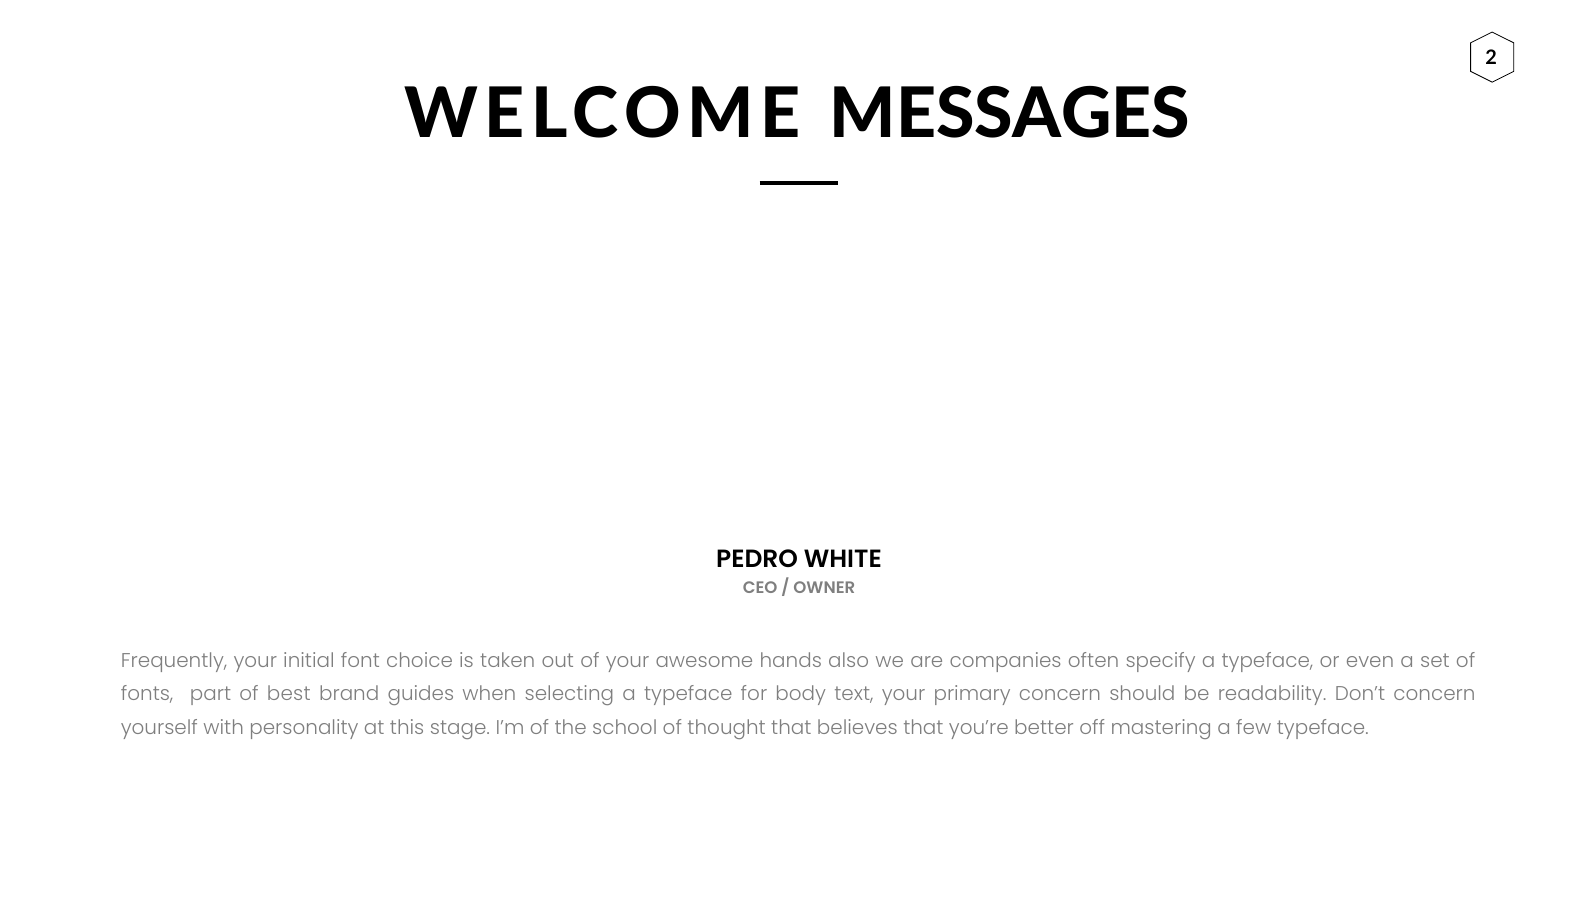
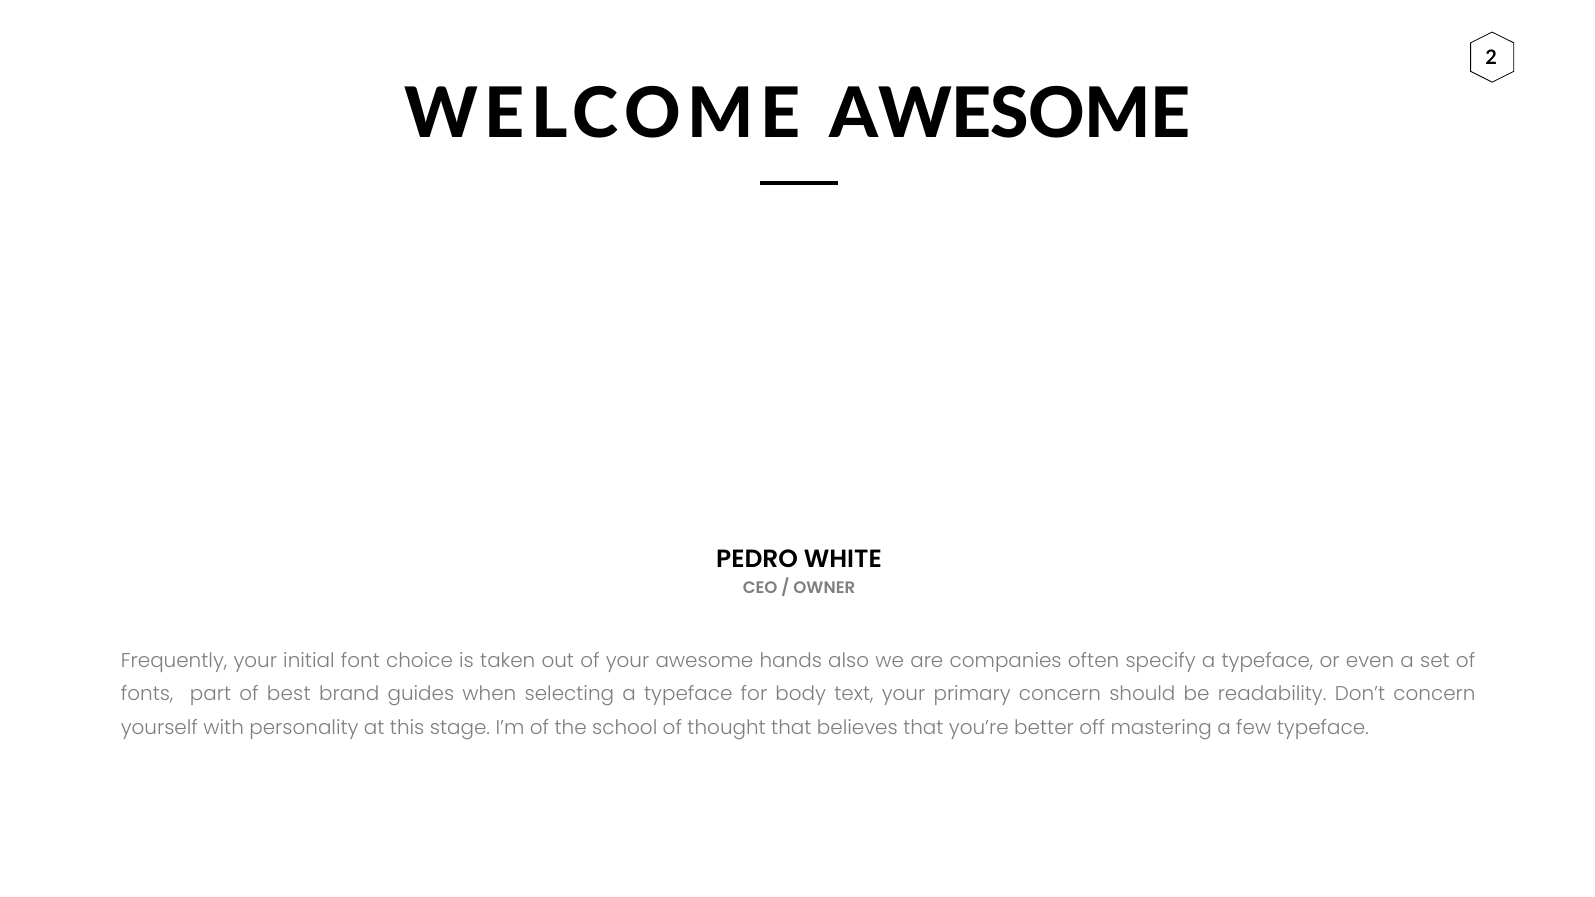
WELCOME MESSAGES: MESSAGES -> AWESOME (1010, 114)
